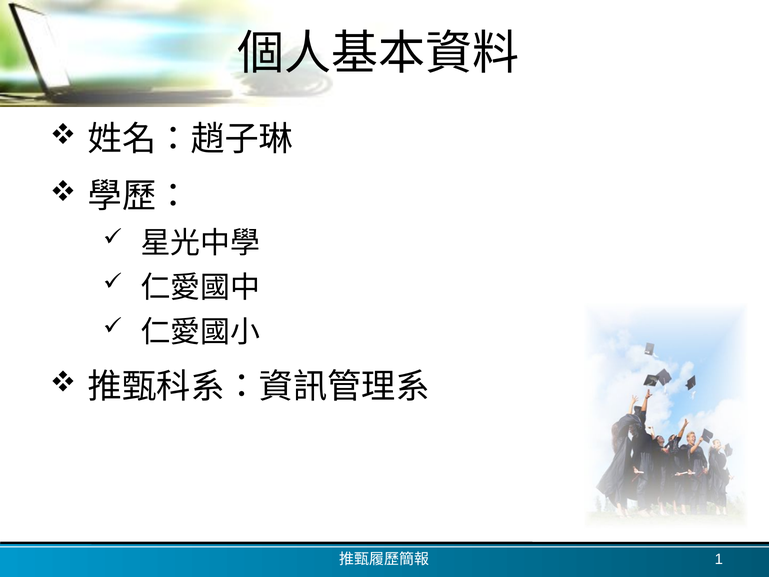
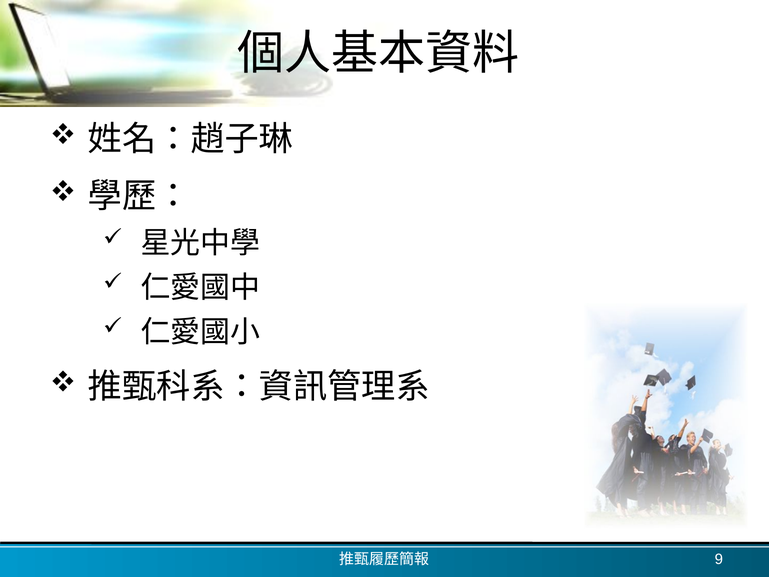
1: 1 -> 9 (719, 559)
